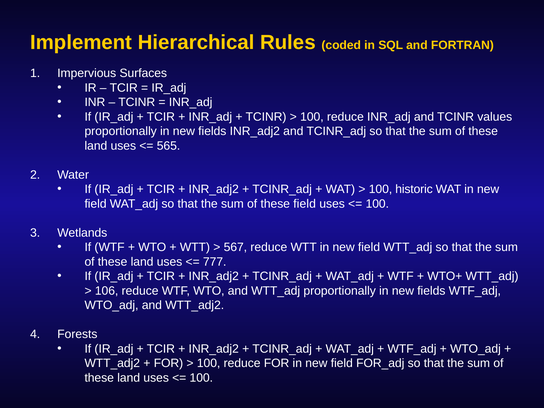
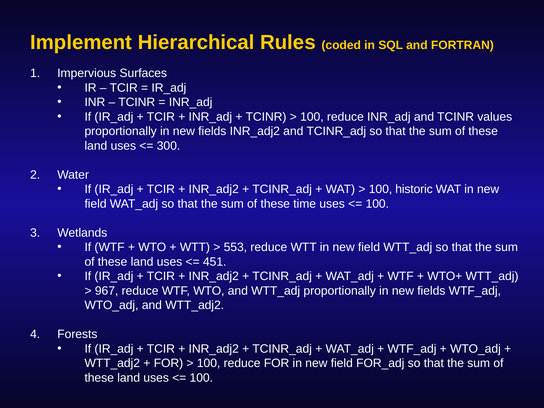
565: 565 -> 300 (169, 146)
these field: field -> time (305, 204)
567: 567 -> 553 (235, 247)
777: 777 -> 451 (215, 262)
106: 106 -> 967 (107, 291)
